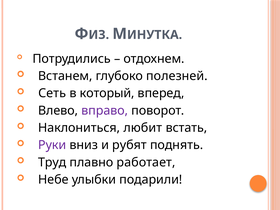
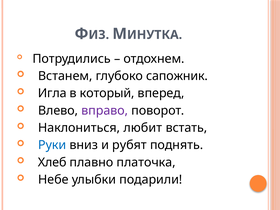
полезней: полезней -> сапожник (177, 76)
Сеть: Сеть -> Игла (52, 93)
Руки colour: purple -> blue (52, 145)
Труд: Труд -> Хлеб (52, 162)
работает: работает -> платочка (146, 162)
